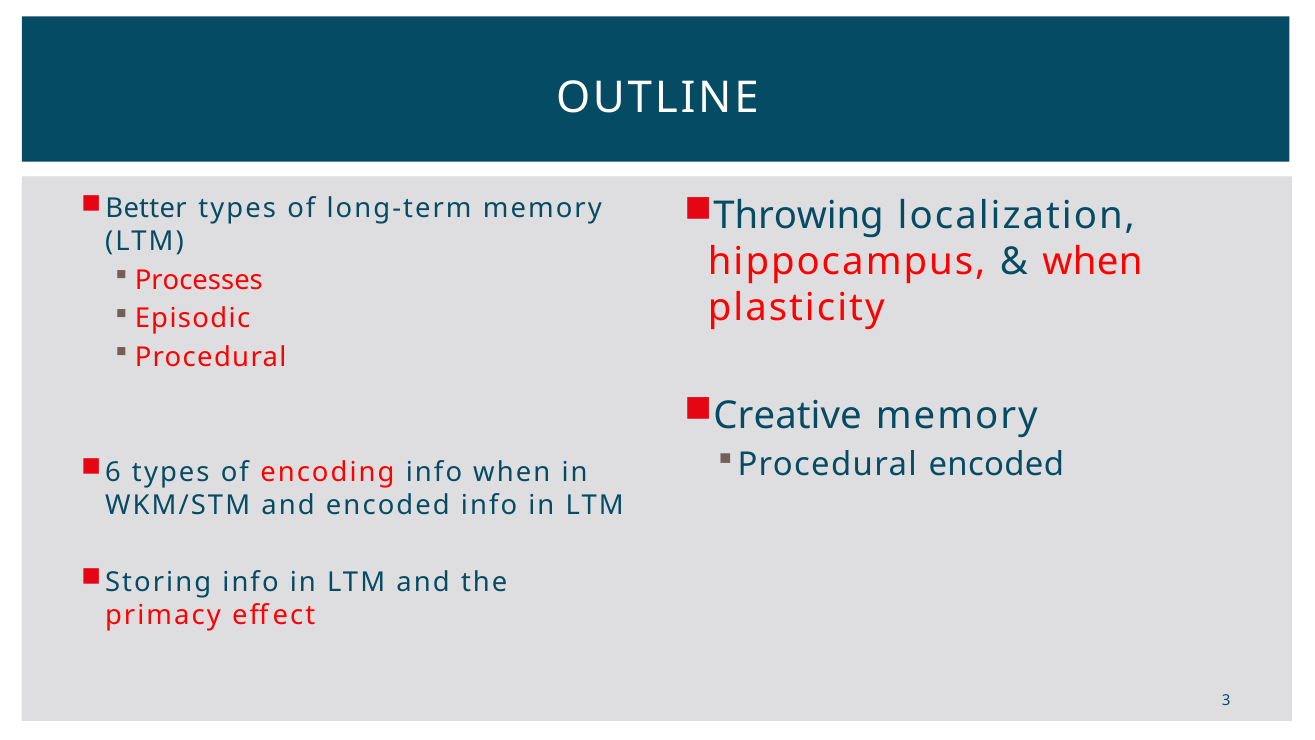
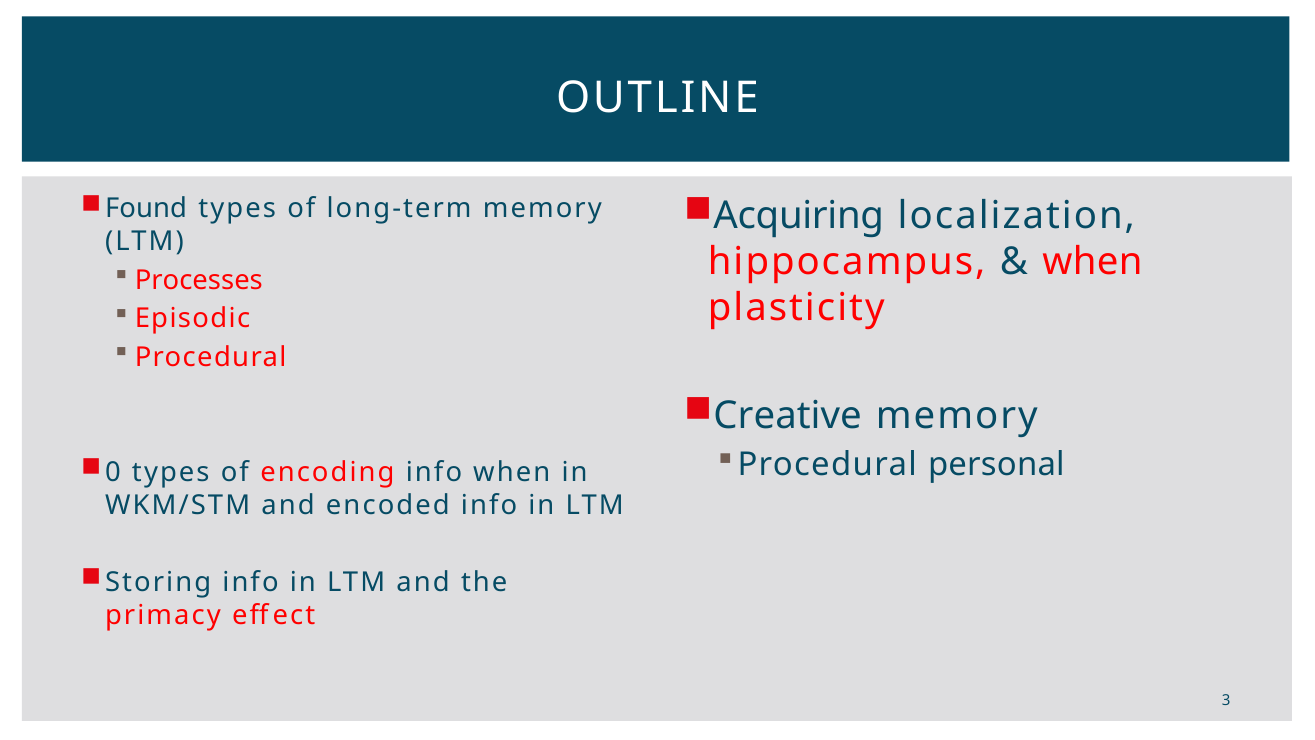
Better: Better -> Found (146, 209)
Throwing: Throwing -> Acquiring (799, 216)
Procedural encoded: encoded -> personal (996, 465)
6: 6 -> 0 (113, 472)
